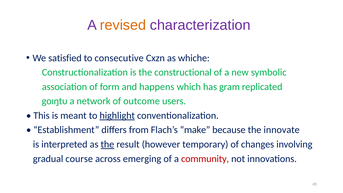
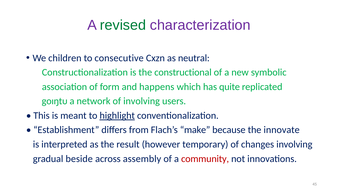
revised colour: orange -> green (123, 25)
satisfied: satisfied -> children (65, 58)
whiche: whiche -> neutral (194, 58)
gram: gram -> quite (230, 87)
of outcome: outcome -> involving (142, 101)
the underline: present -> none (107, 144)
course: course -> beside (79, 159)
emerging: emerging -> assembly (142, 159)
